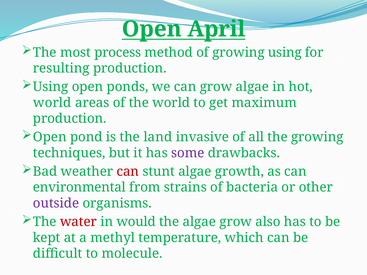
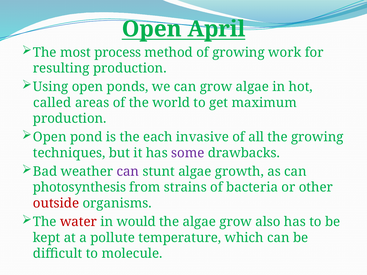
growing using: using -> work (285, 52)
world: world -> called (52, 103)
land: land -> each (158, 137)
can colour: red -> purple (128, 172)
environmental: environmental -> photosynthesis (79, 188)
outside colour: purple -> red (56, 203)
methyl: methyl -> pollute (113, 238)
